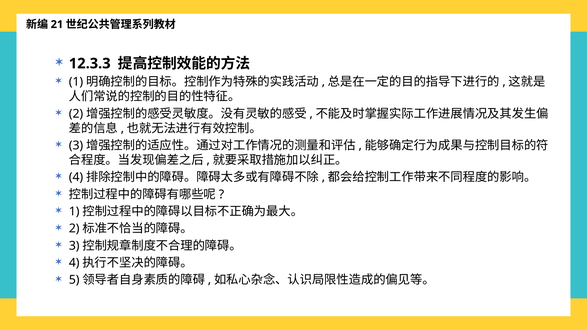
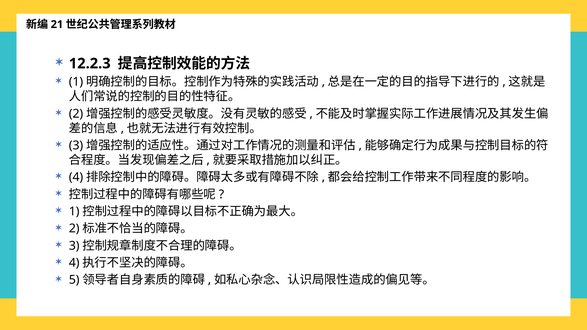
12.3.3: 12.3.3 -> 12.2.3 (90, 64)
